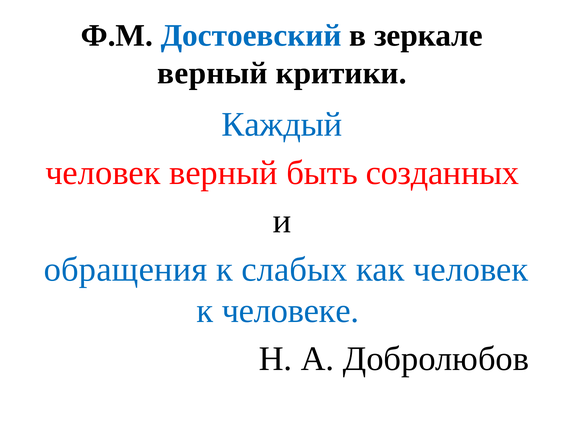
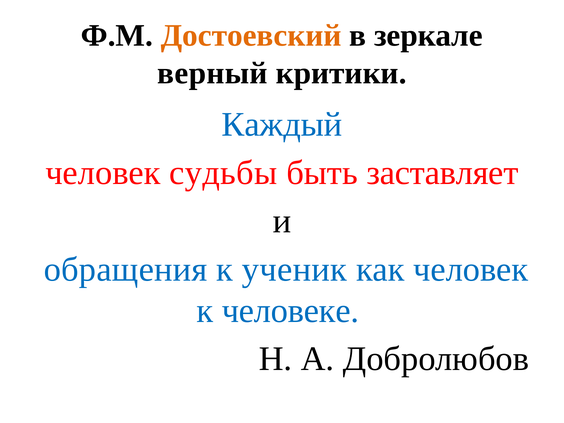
Достоевский colour: blue -> orange (251, 36)
человек верный: верный -> судьбы (223, 173)
созданных: созданных -> заставляет (442, 173)
слабых: слабых -> ученик (294, 269)
